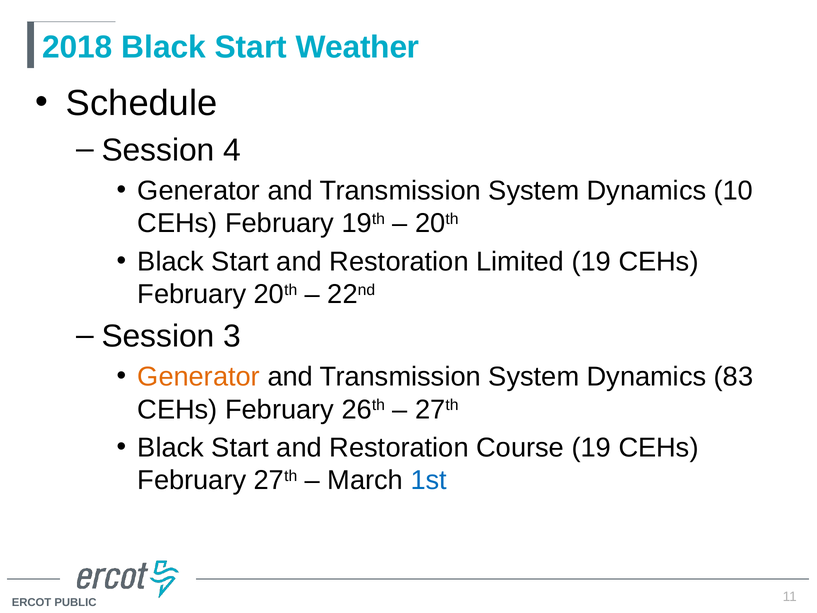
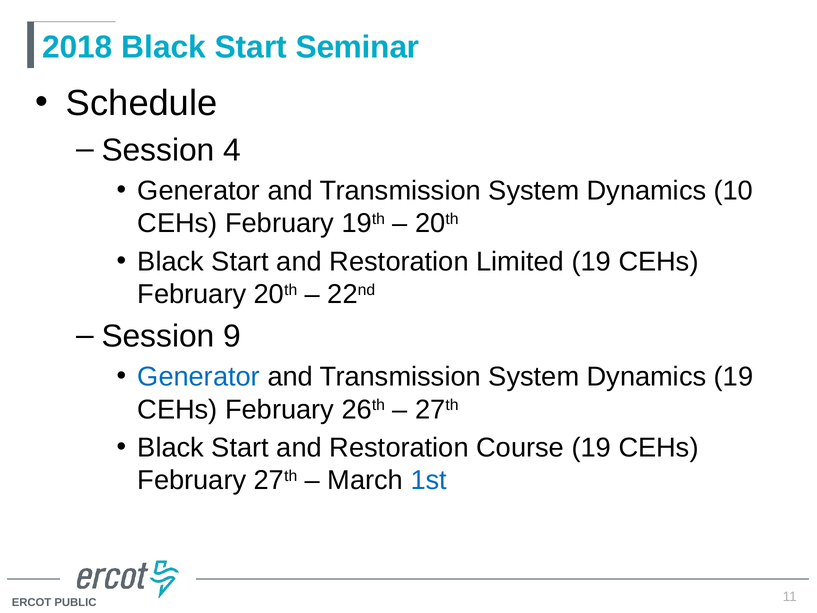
Weather: Weather -> Seminar (358, 47)
3: 3 -> 9 (232, 336)
Generator colour: orange -> blue (199, 377)
Dynamics 83: 83 -> 19 (733, 377)
